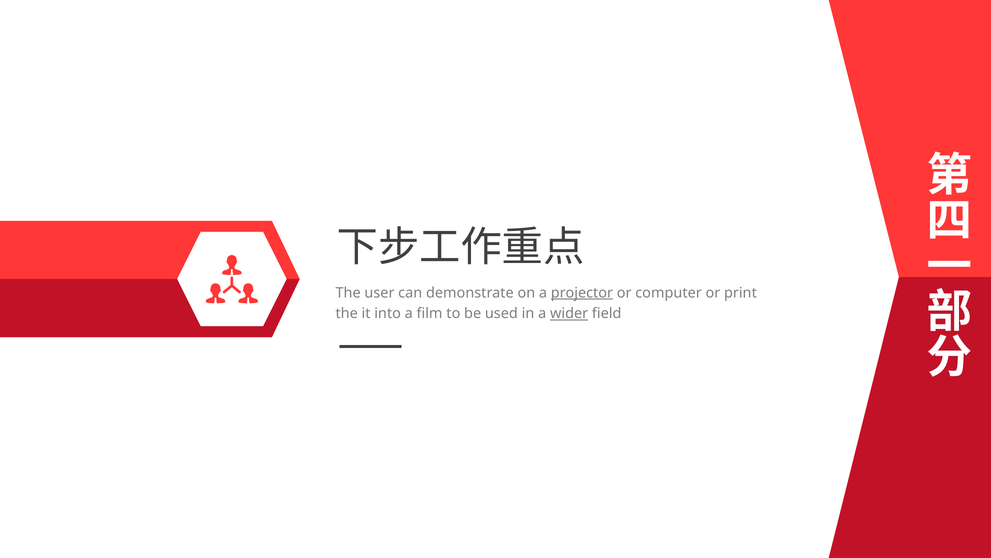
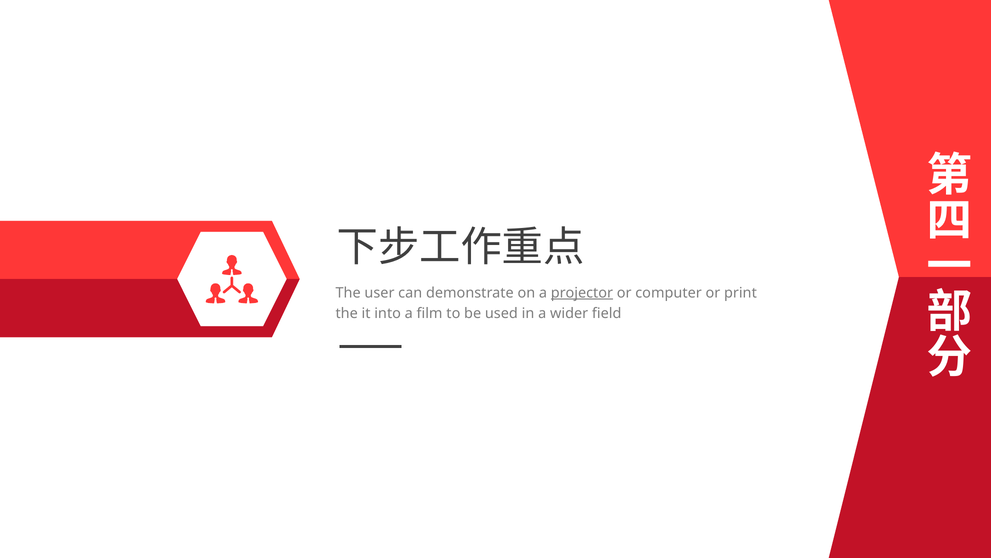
wider underline: present -> none (569, 313)
